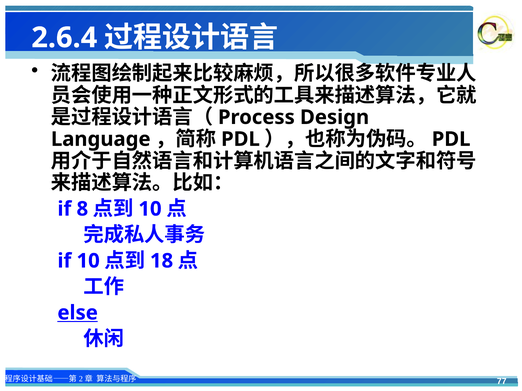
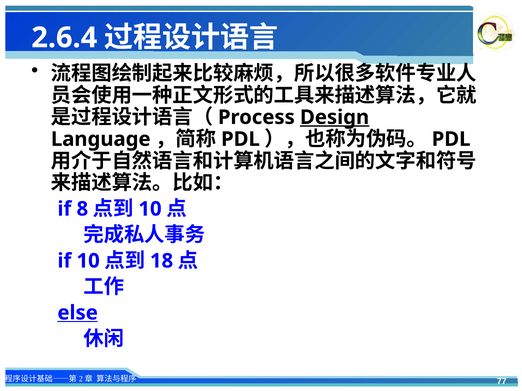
Design underline: none -> present (335, 117)
